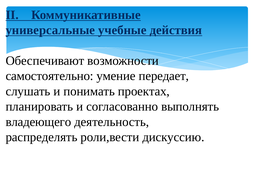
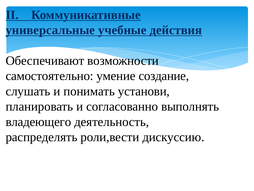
передает: передает -> создание (164, 76)
проектах: проектах -> установи (144, 91)
